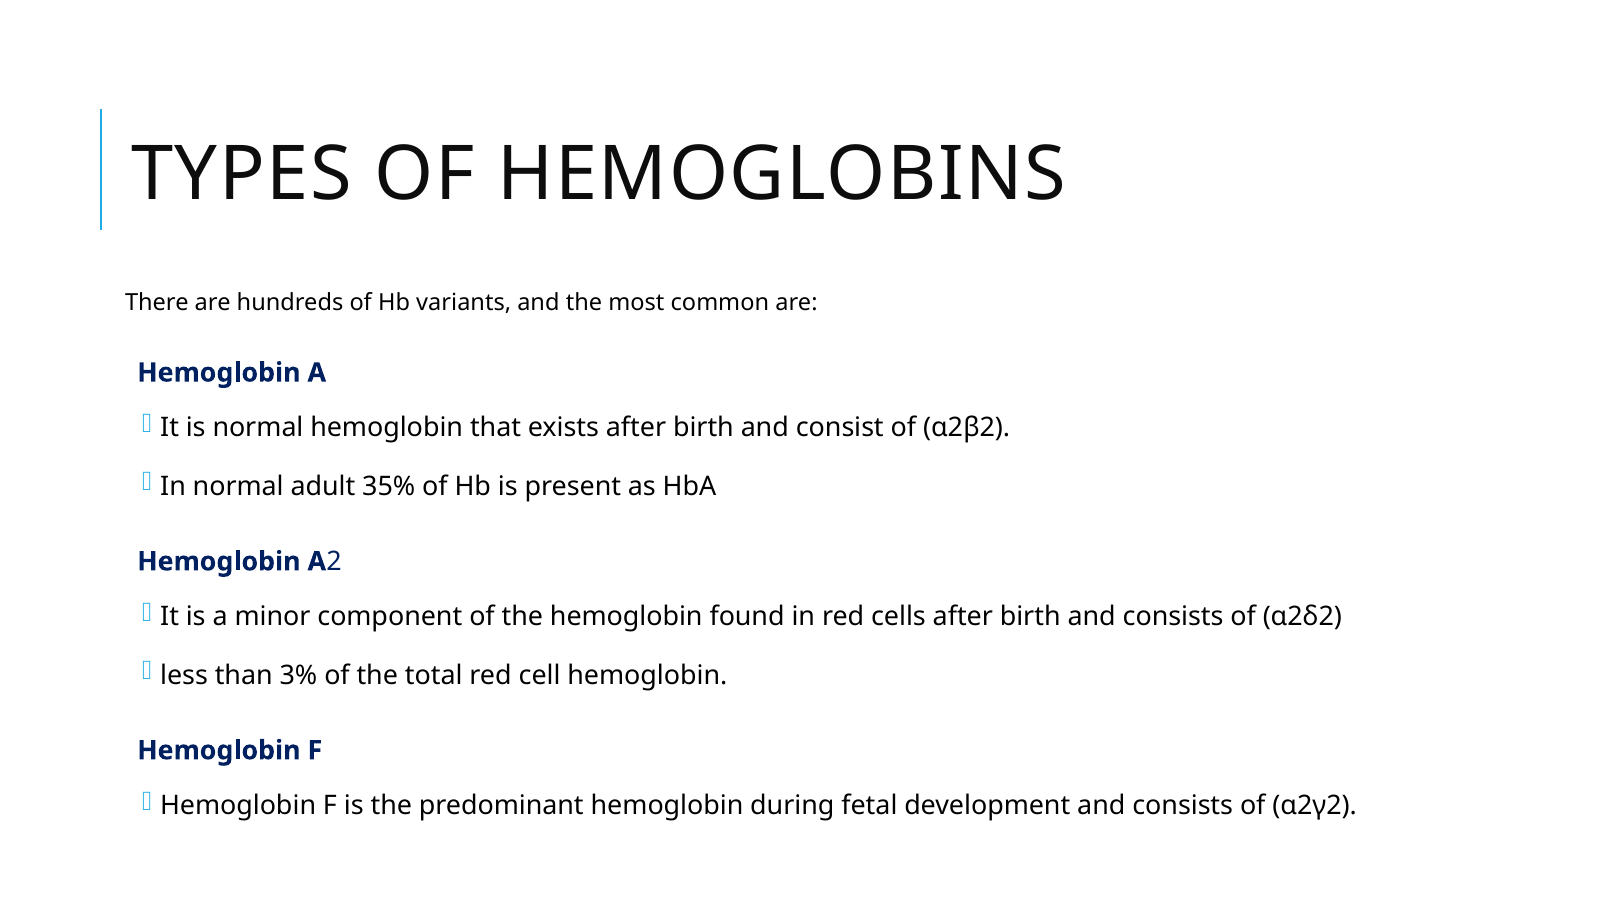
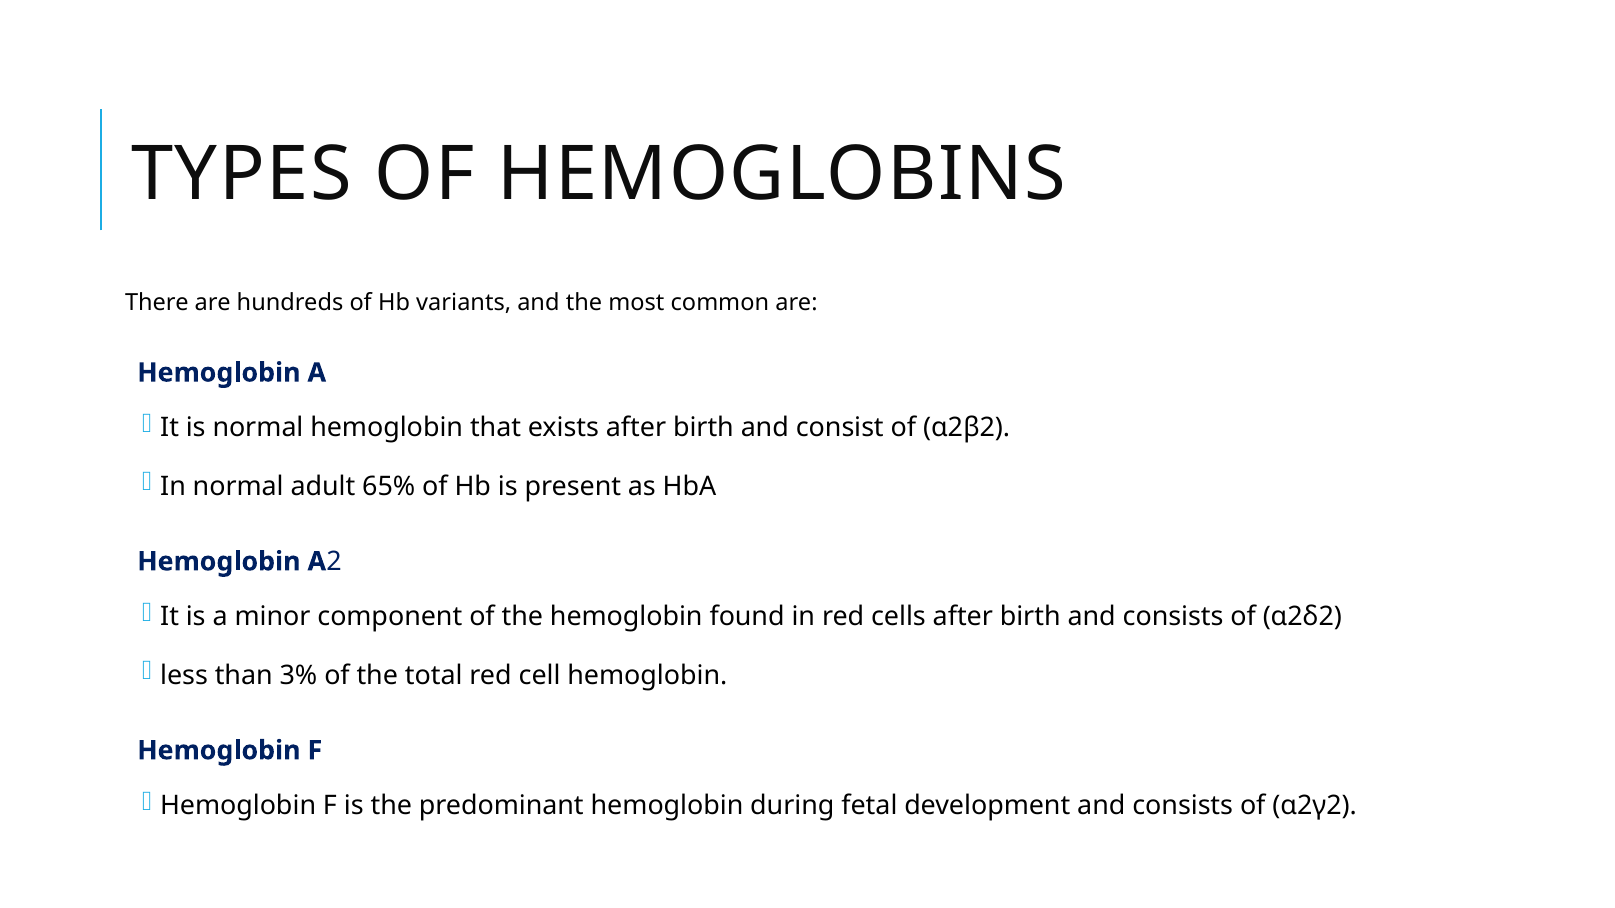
35%: 35% -> 65% (389, 487)
